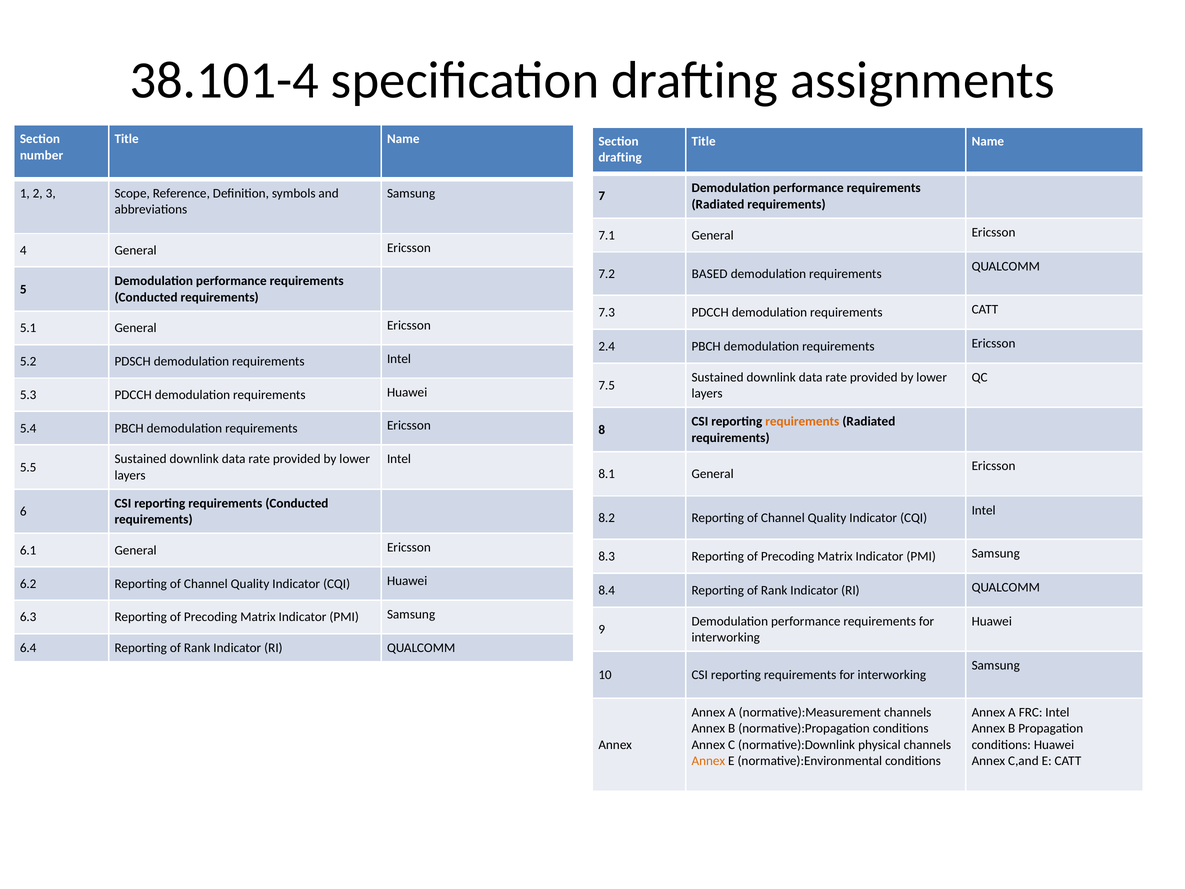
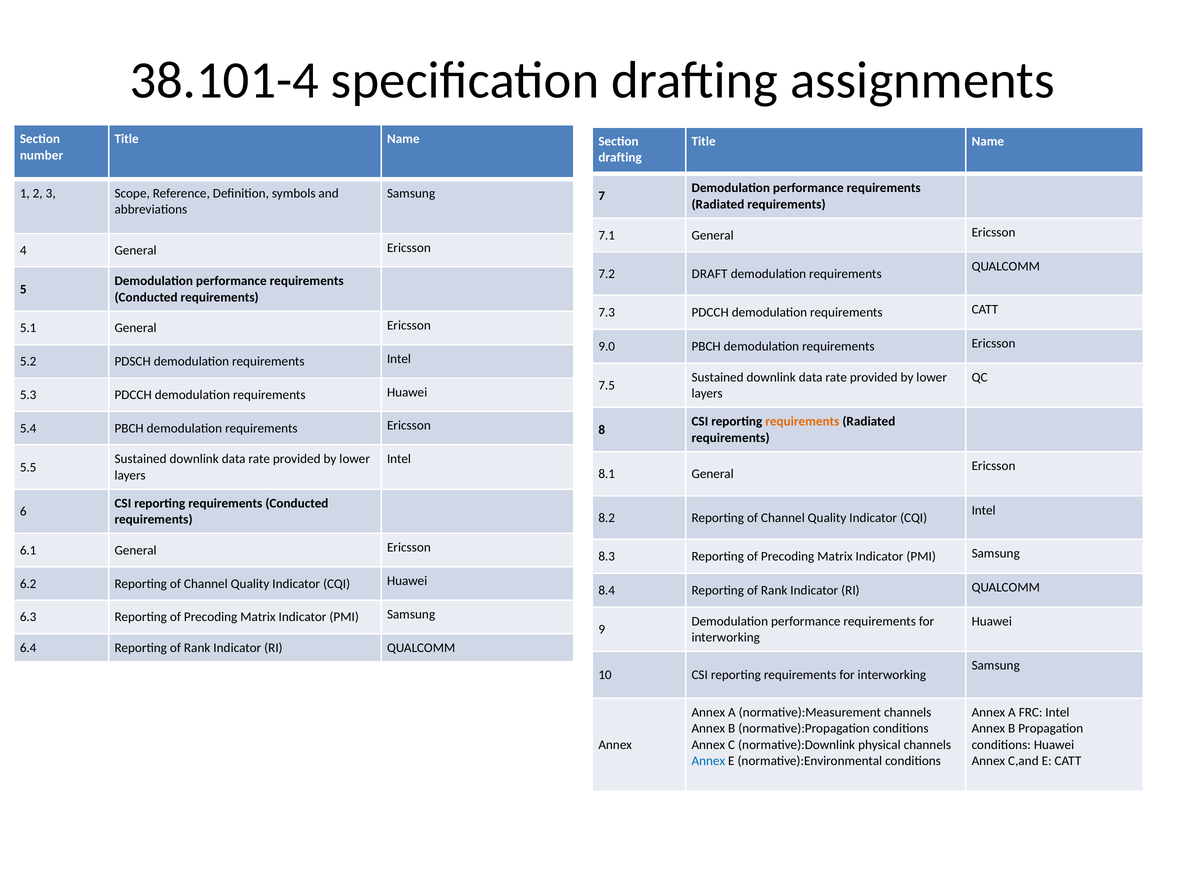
BASED: BASED -> DRAFT (710, 274)
2.4: 2.4 -> 9.0 (607, 346)
Annex colour: orange -> blue (708, 761)
